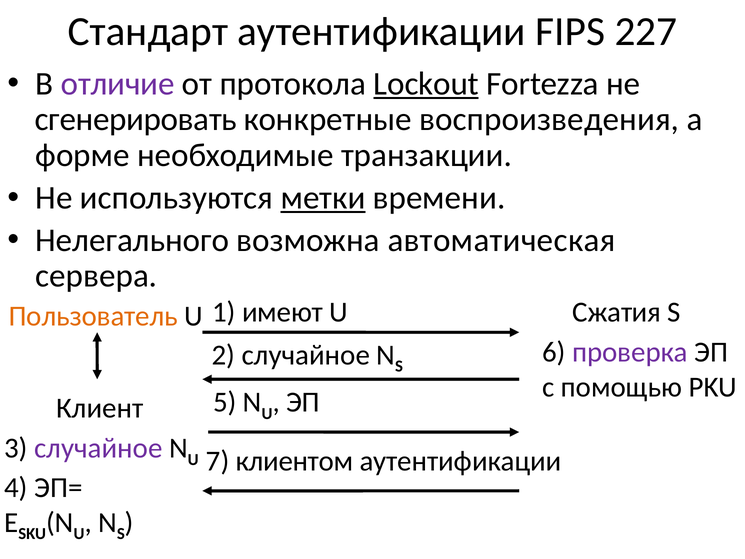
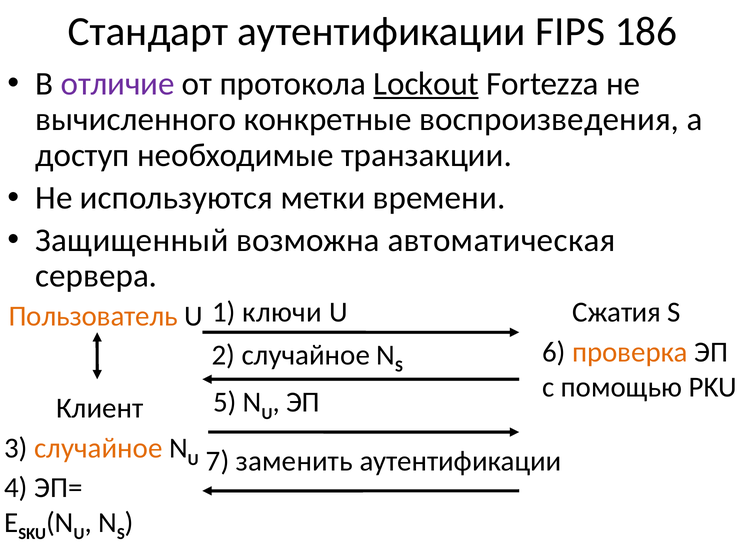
227: 227 -> 186 (646, 31)
сгенерировать: сгенерировать -> вычисленного (136, 120)
форме: форме -> доступ (83, 155)
метки underline: present -> none (323, 198)
Нелегального: Нелегального -> Защищенный (132, 240)
имеют: имеют -> ключи (282, 312)
проверка colour: purple -> orange (630, 352)
случайное colour: purple -> orange (98, 448)
клиентом: клиентом -> заменить (294, 461)
